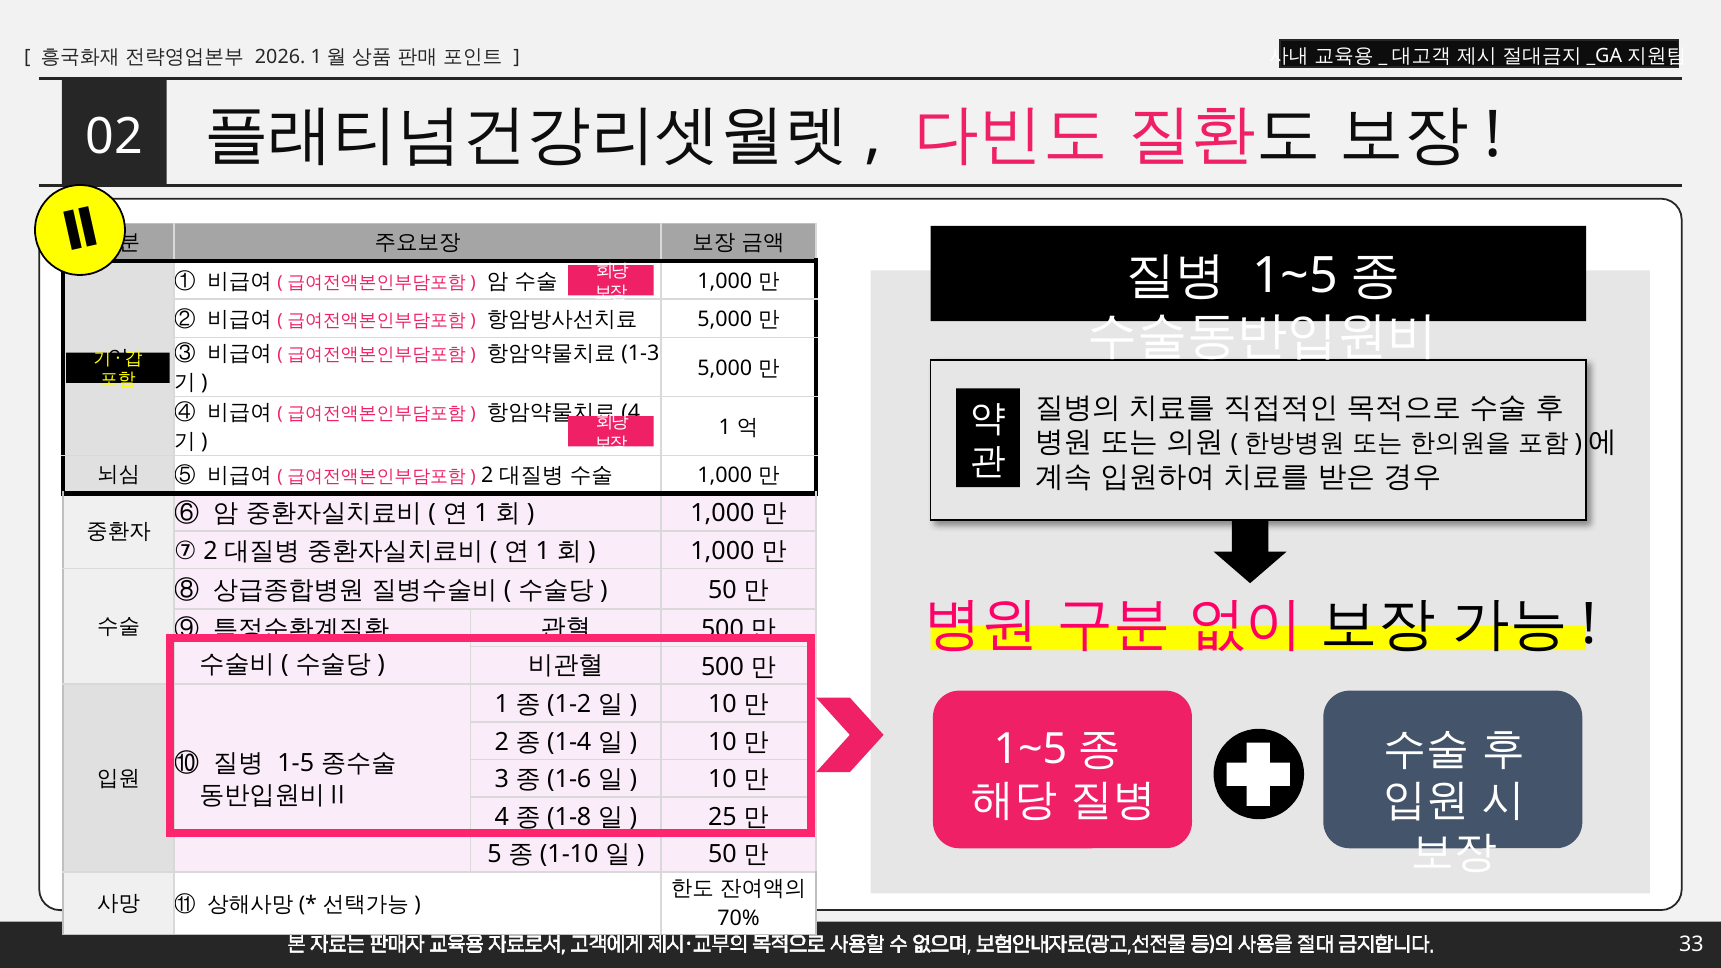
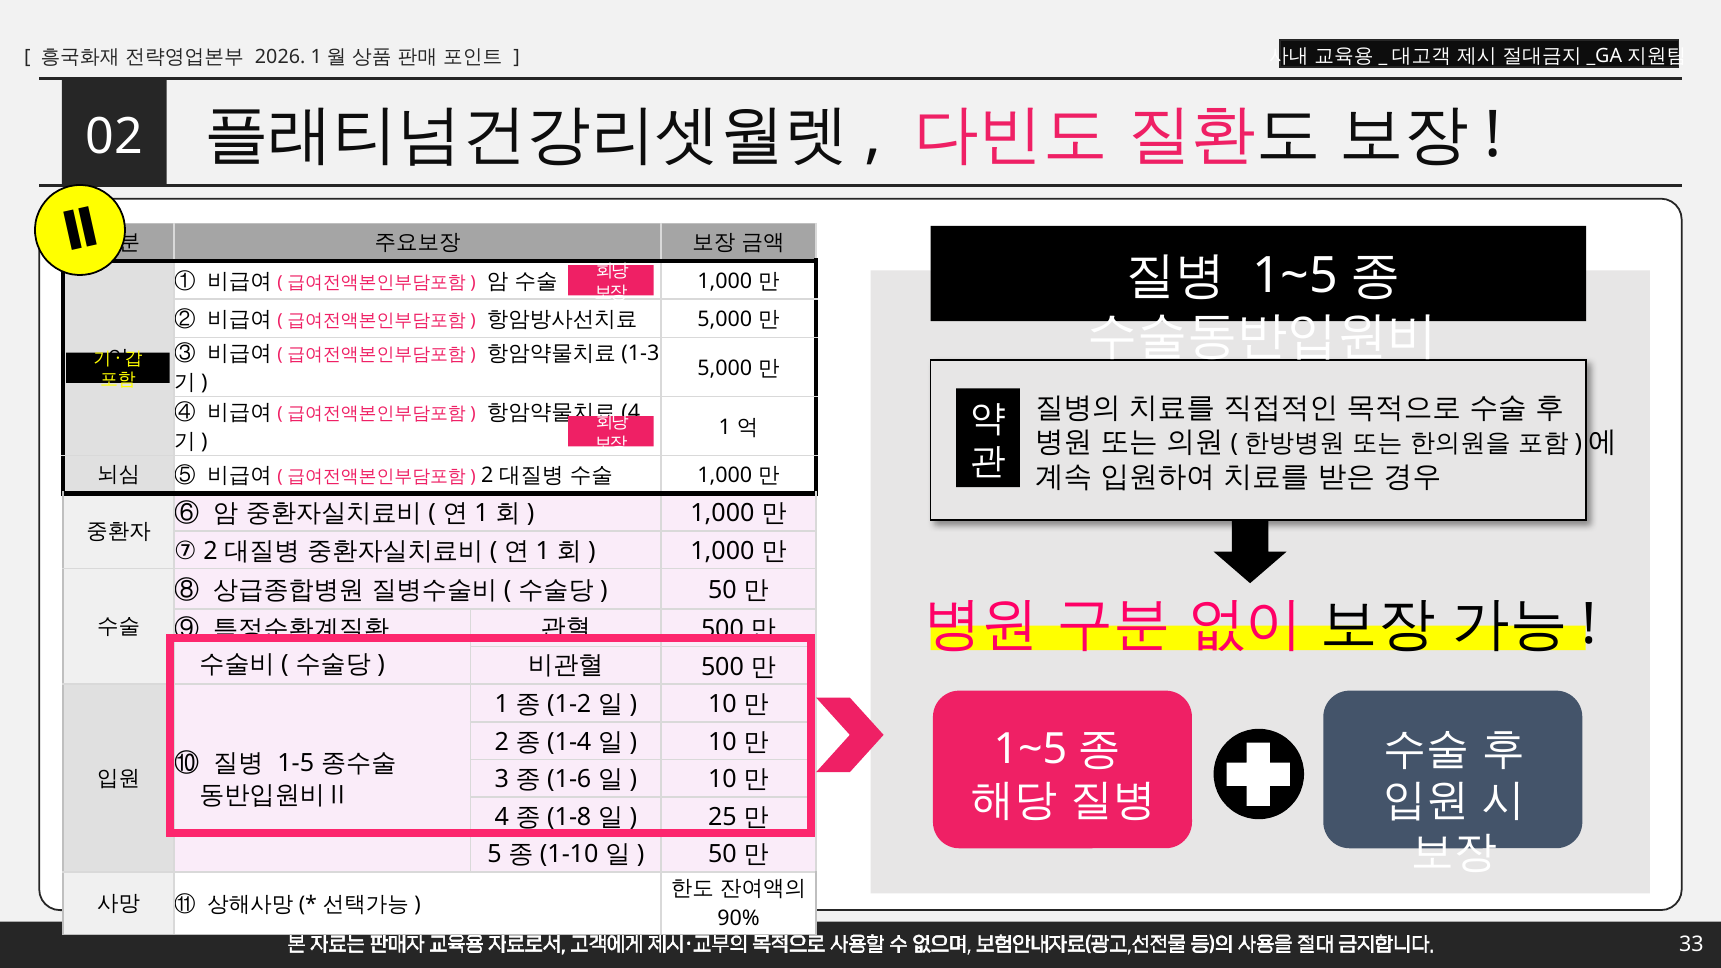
70%: 70% -> 90% (739, 918)
